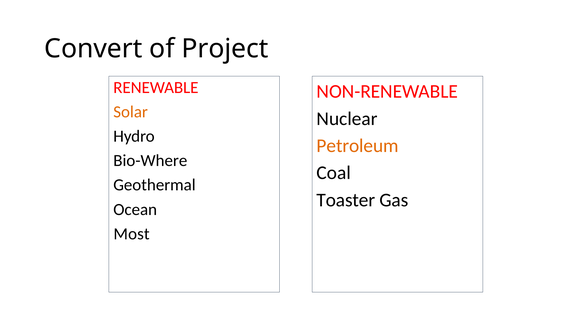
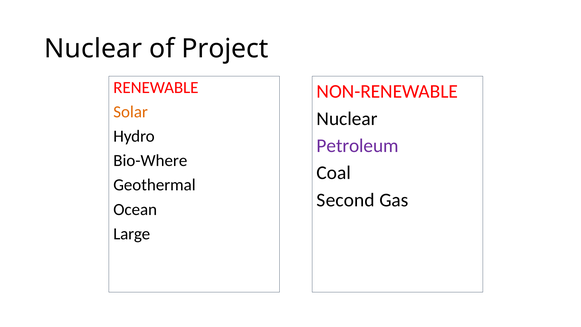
Convert: Convert -> Nuclear (93, 49)
Petroleum colour: orange -> purple (358, 146)
Toaster: Toaster -> Second (346, 200)
Most: Most -> Large (132, 234)
